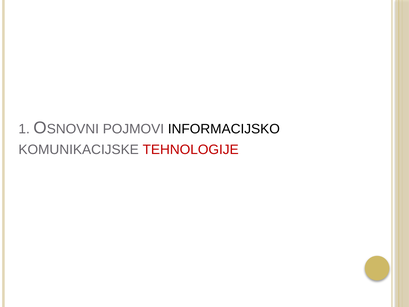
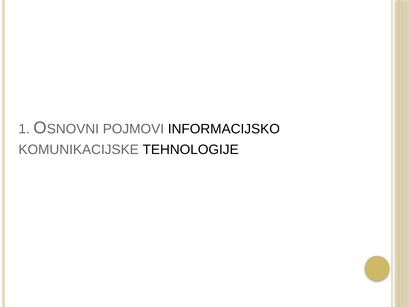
TEHNOLOGIJE colour: red -> black (191, 149)
